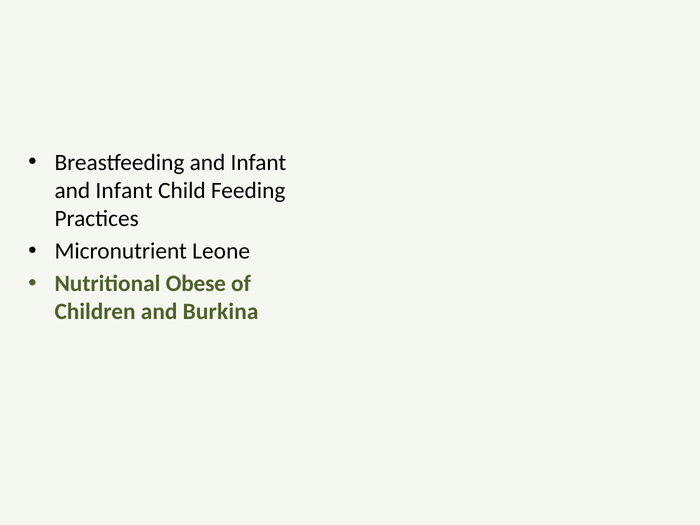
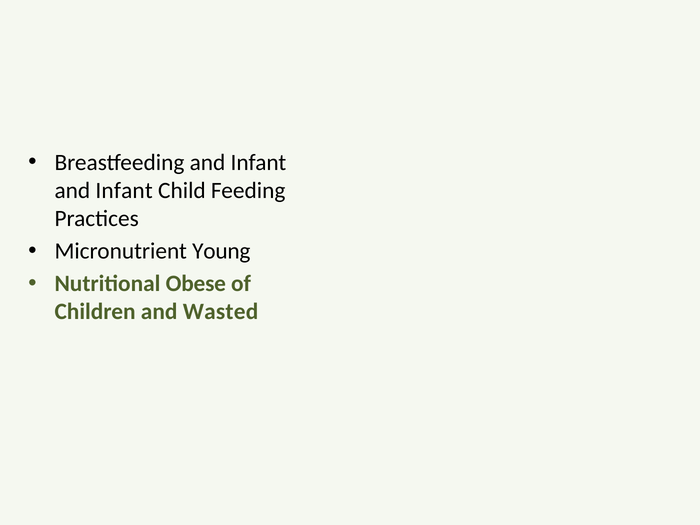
Leone: Leone -> Young (221, 251)
Burkina: Burkina -> Wasted (221, 312)
